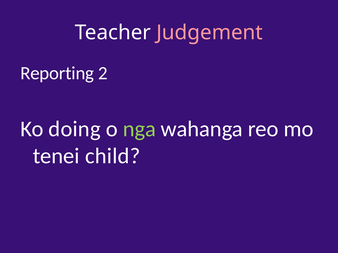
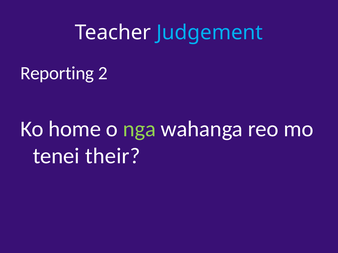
Judgement colour: pink -> light blue (210, 33)
doing: doing -> home (75, 129)
child: child -> their (113, 156)
